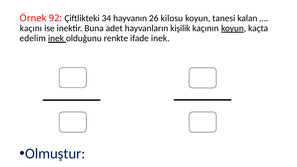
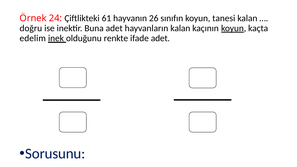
92: 92 -> 24 (56, 18)
34: 34 -> 61 (106, 18)
kilosu: kilosu -> sınıfın (172, 18)
kaçını: kaçını -> doğru (31, 28)
hayvanların kişilik: kişilik -> kalan (180, 28)
ifade inek: inek -> adet (160, 38)
Olmuştur: Olmuştur -> Sorusunu (55, 154)
